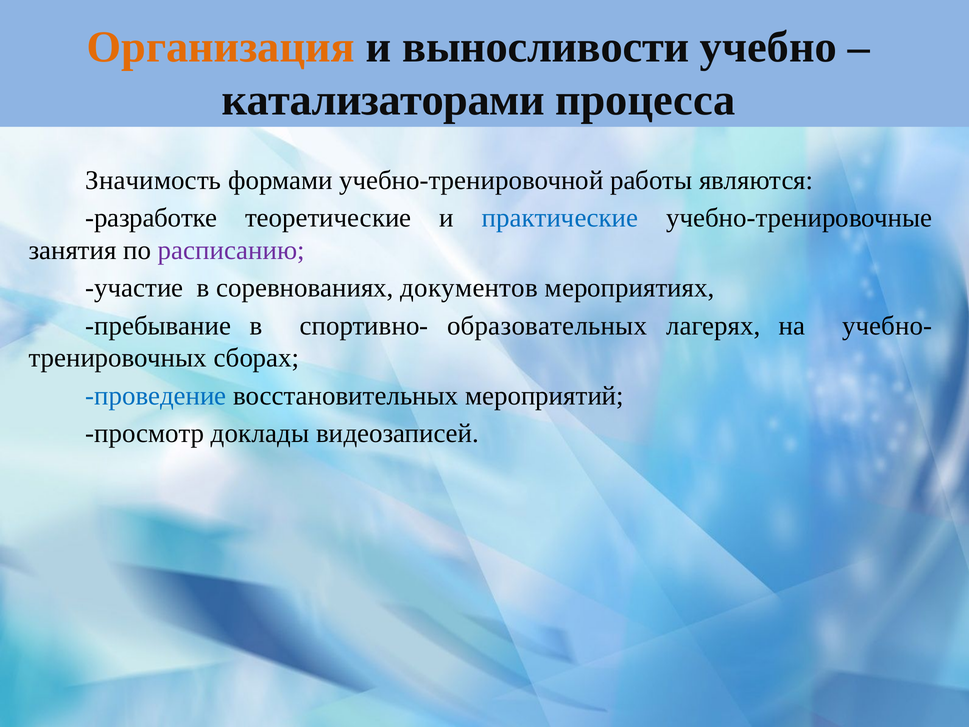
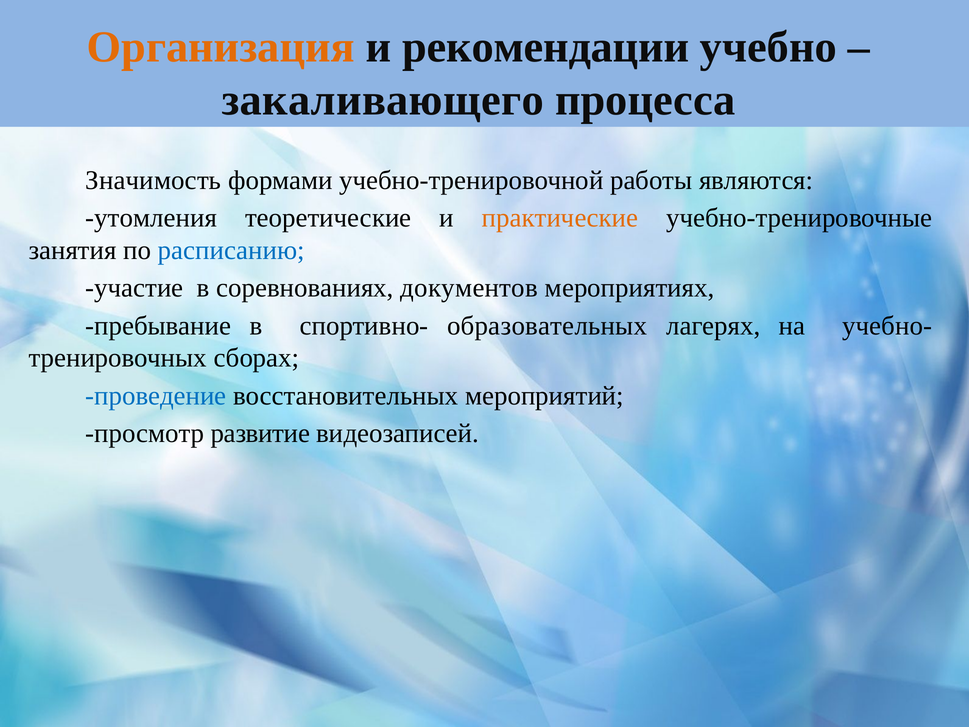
выносливости: выносливости -> рекомендации (546, 47)
катализаторами: катализаторами -> закаливающего (383, 100)
разработке: разработке -> утомления (151, 218)
практические colour: blue -> orange (560, 218)
расписанию colour: purple -> blue (231, 250)
доклады: доклады -> развитие (260, 433)
